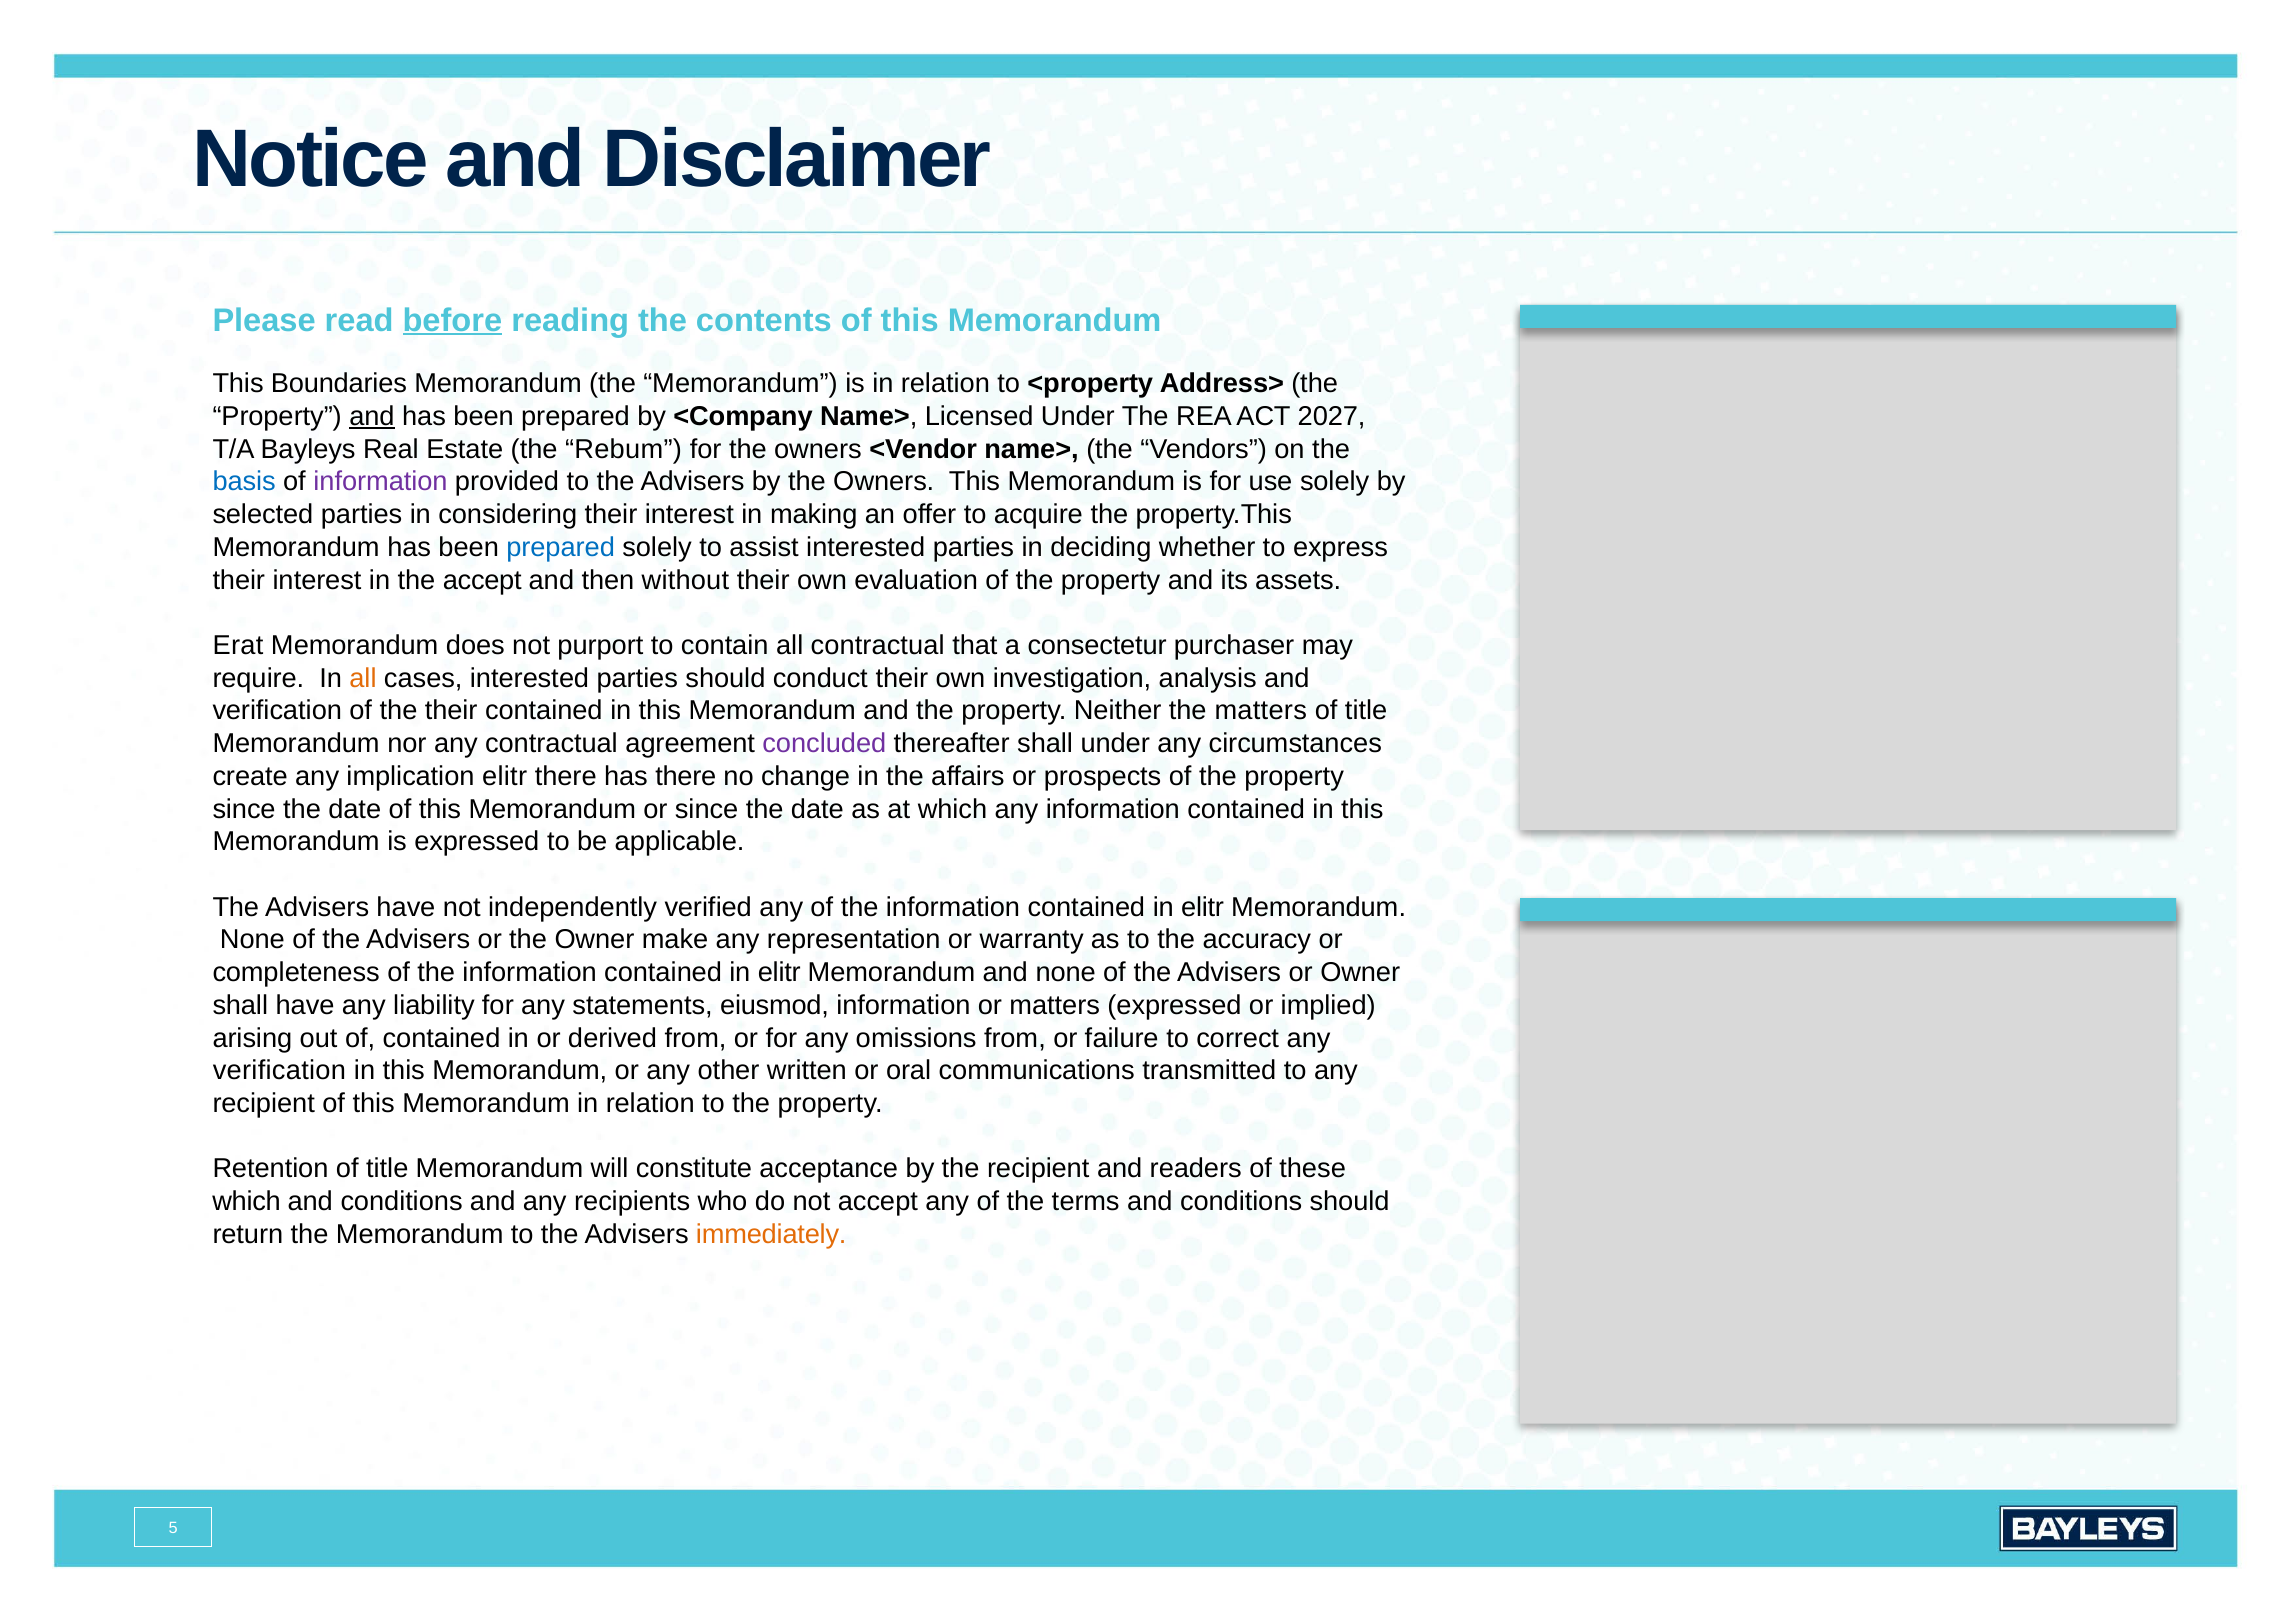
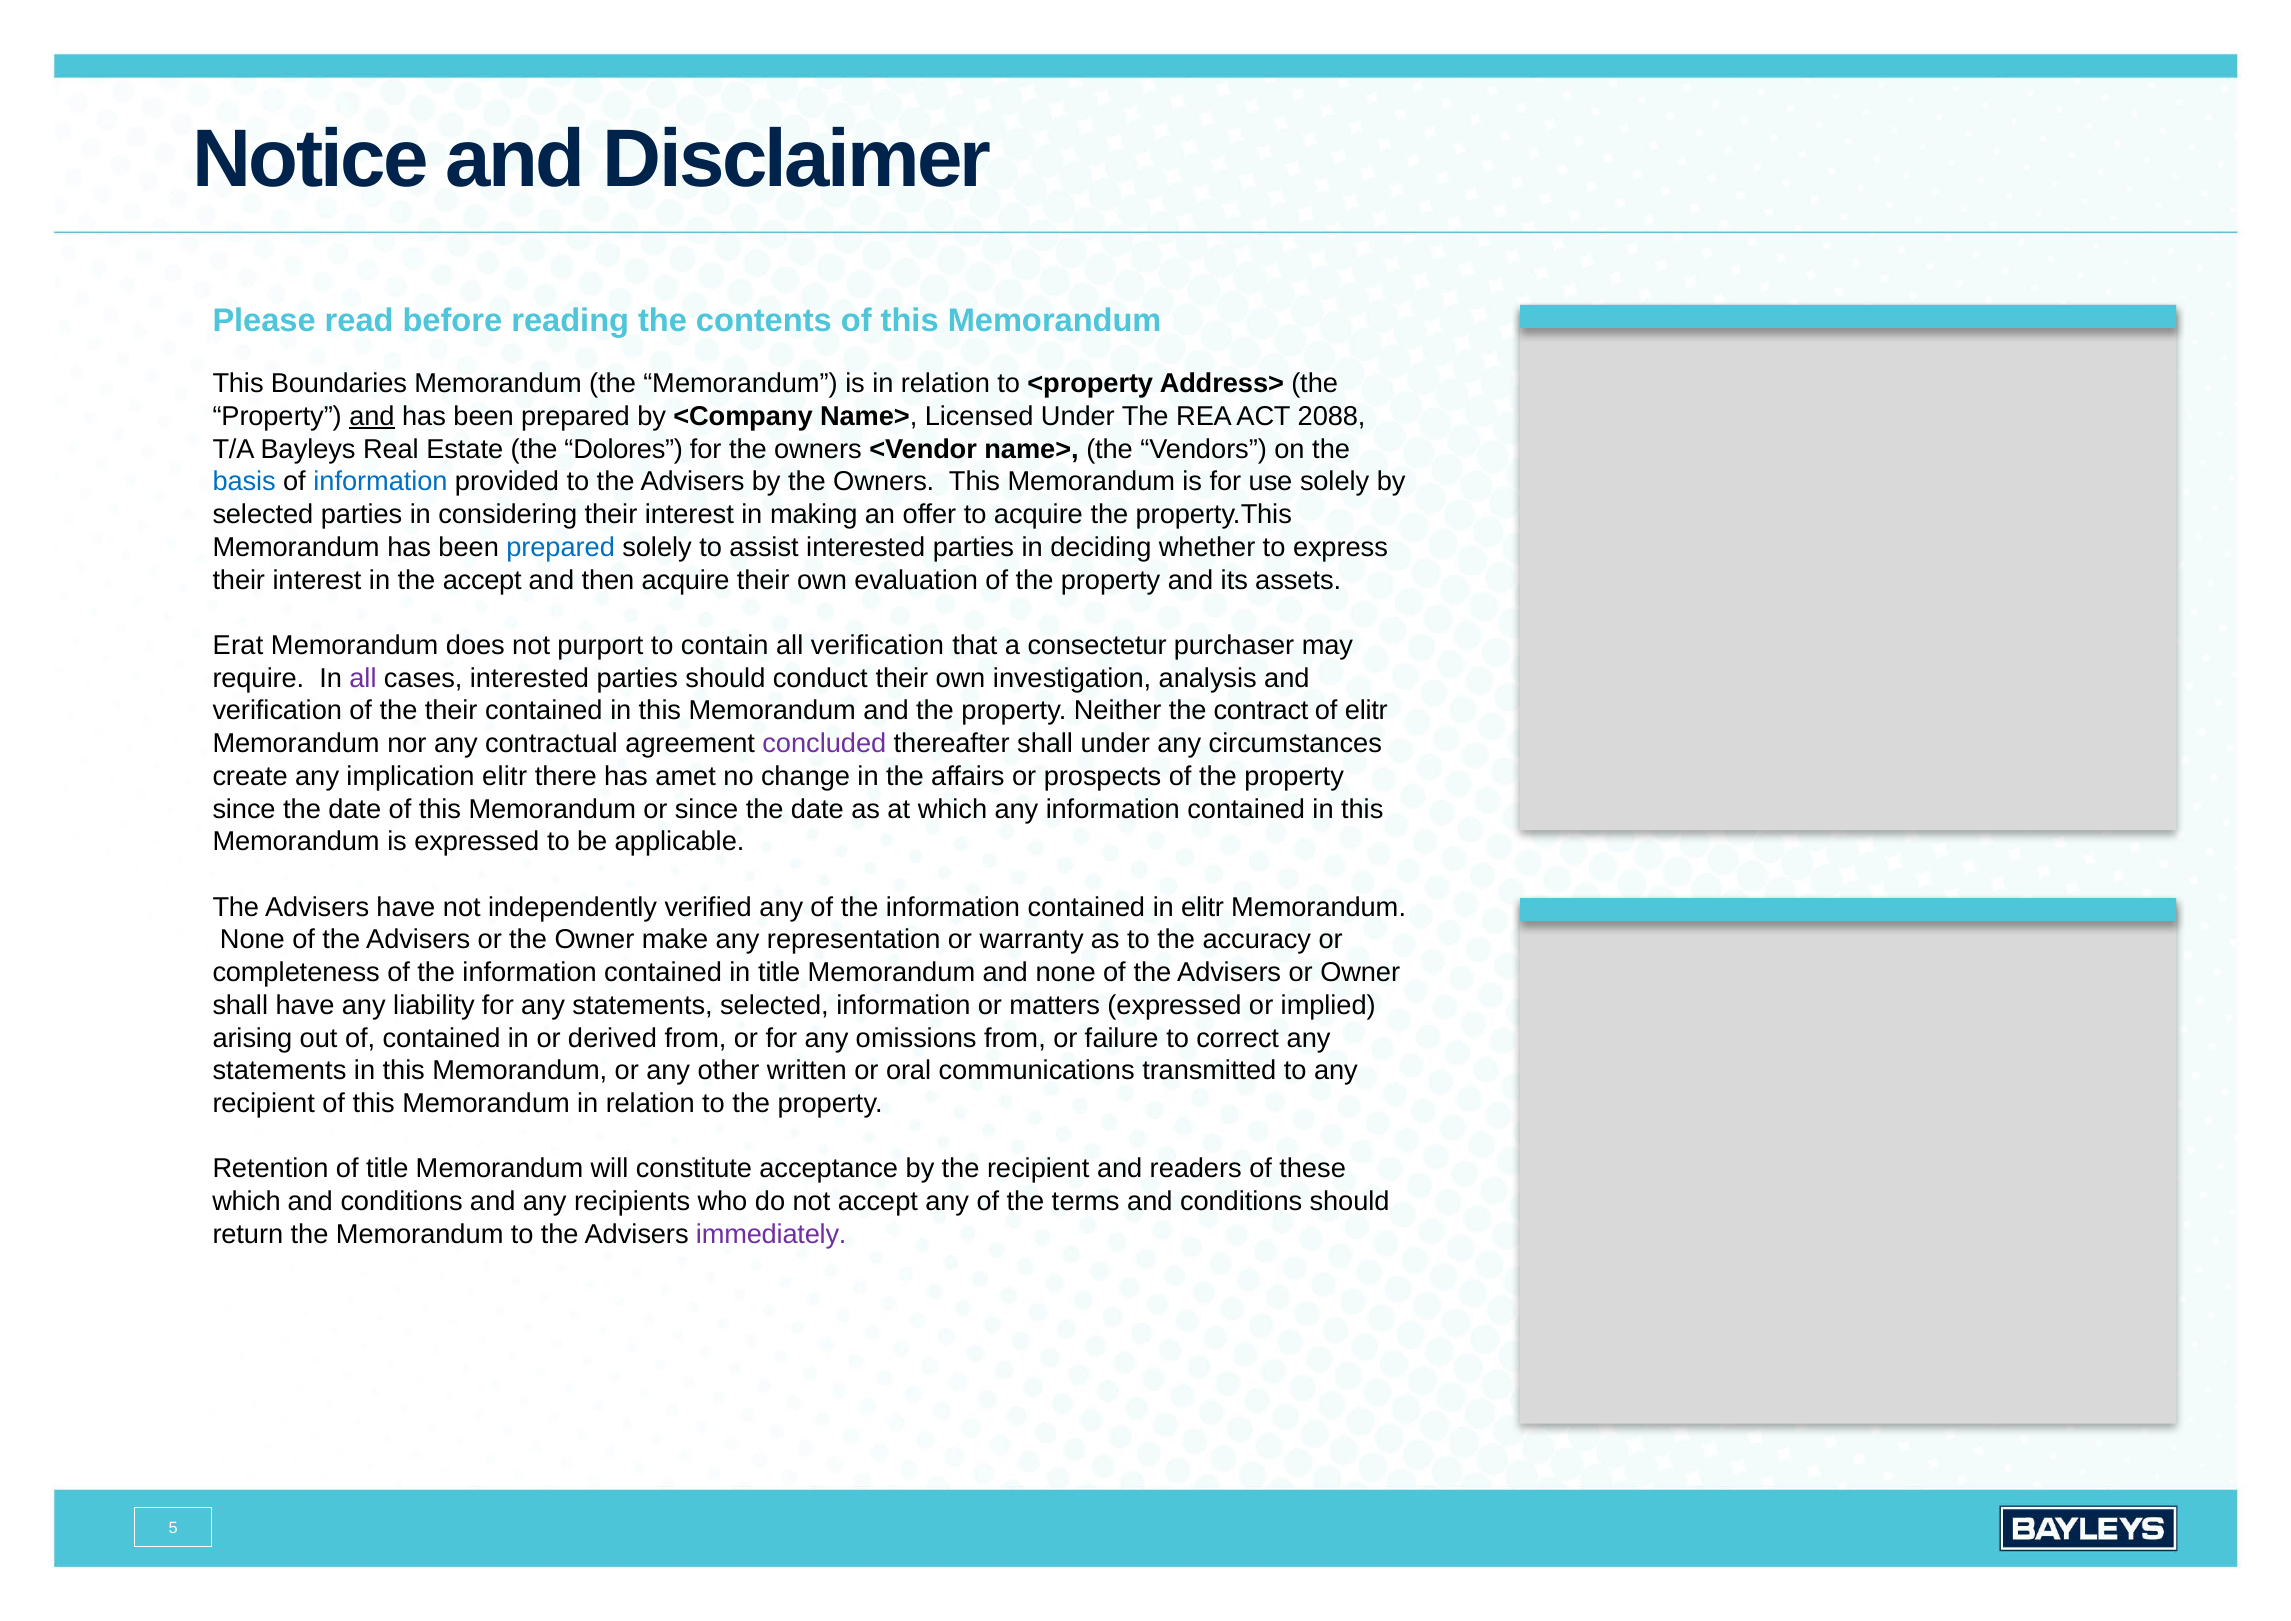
before underline: present -> none (452, 320)
2027: 2027 -> 2088 (1332, 416)
Rebum: Rebum -> Dolores (624, 449)
information colour: purple -> blue (381, 482)
then without: without -> acquire (686, 580)
all contractual: contractual -> verification (878, 645)
all colour: orange -> purple (363, 678)
the matters: matters -> contract (1261, 711)
title: title -> elitr (1366, 711)
has there: there -> amet (686, 776)
elitr: elitr -> title (779, 973)
statements eiusmod: eiusmod -> selected (774, 1005)
verification: verification -> statements (279, 1071)
immediately colour: orange -> purple (771, 1234)
